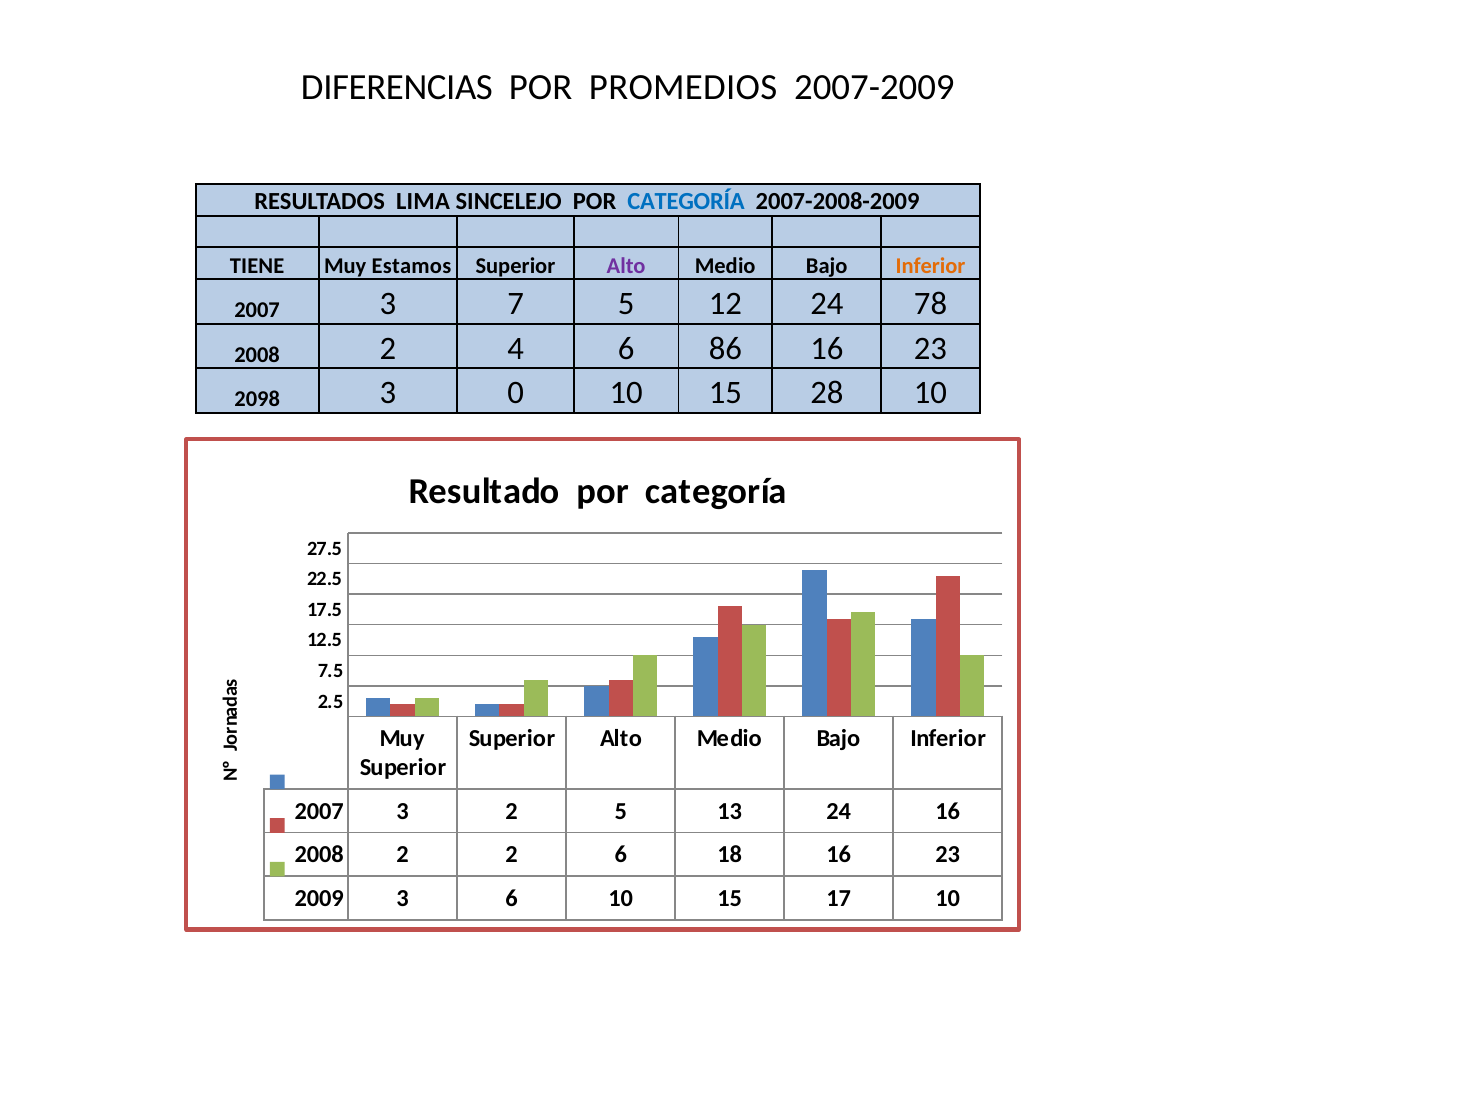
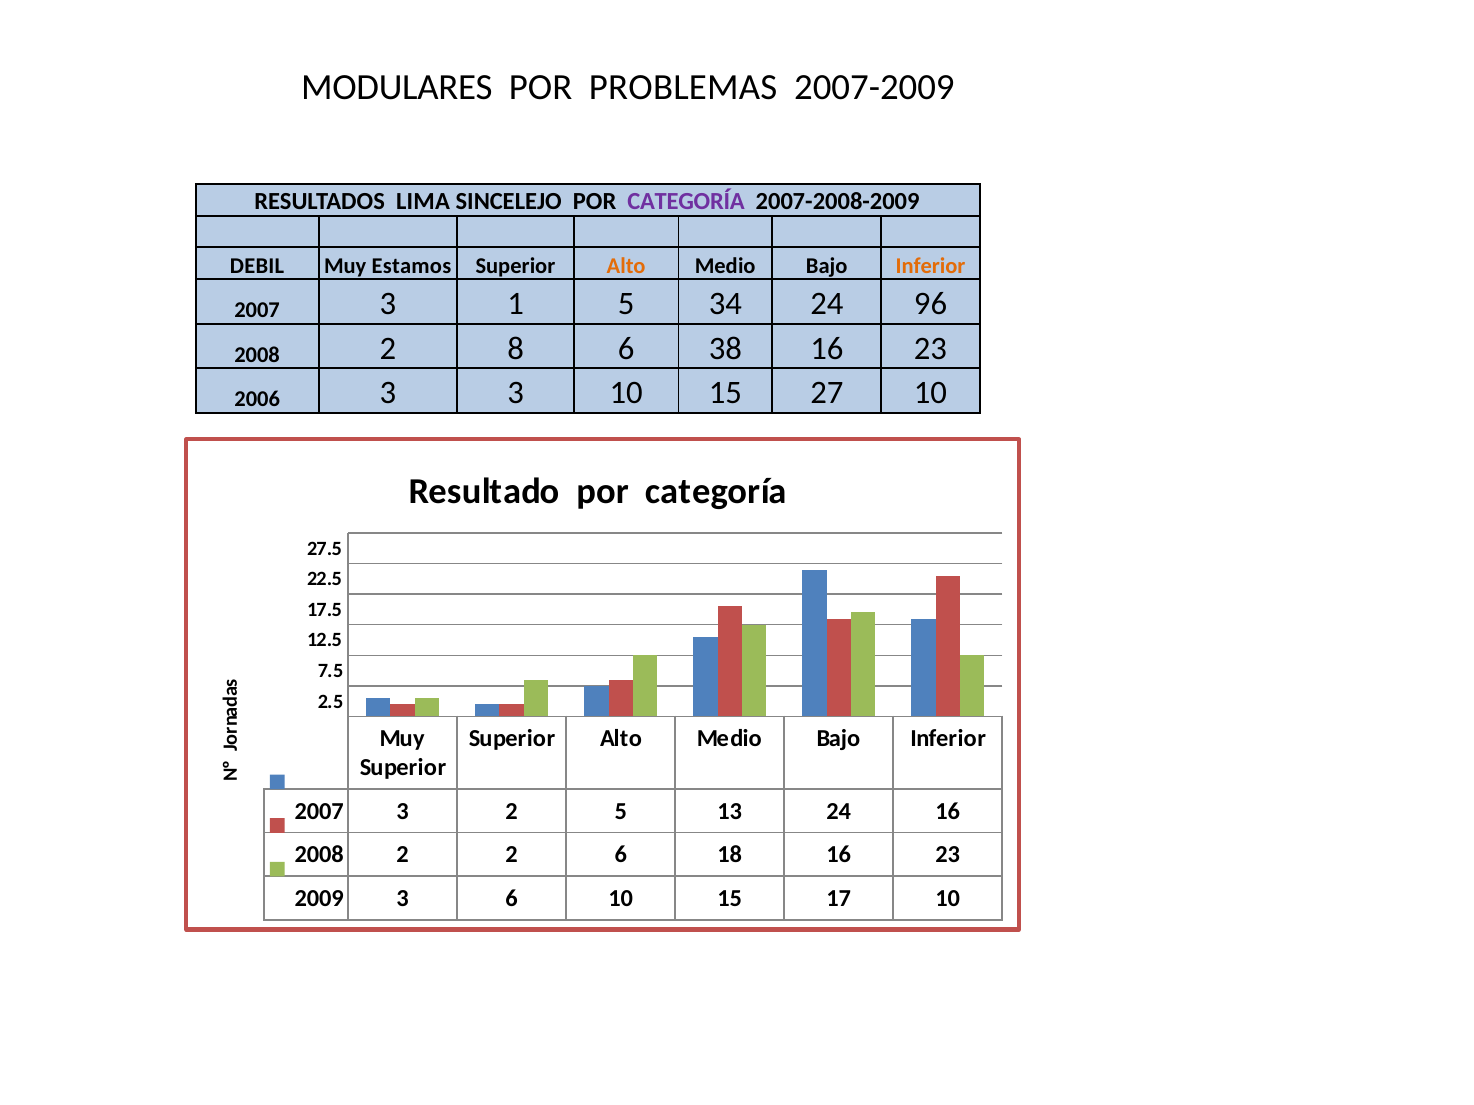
DIFERENCIAS: DIFERENCIAS -> MODULARES (397, 87)
PROMEDIOS: PROMEDIOS -> PROBLEMAS (683, 87)
CATEGORÍA colour: blue -> purple (686, 202)
TIENE: TIENE -> DEBIL (257, 266)
Alto colour: purple -> orange (626, 266)
7: 7 -> 1 (516, 304)
12: 12 -> 34 (725, 304)
78: 78 -> 96 (931, 304)
4: 4 -> 8 (516, 349)
86: 86 -> 38 (725, 349)
2098: 2098 -> 2006 (257, 399)
3 0: 0 -> 3 (516, 393)
28: 28 -> 27 (827, 393)
